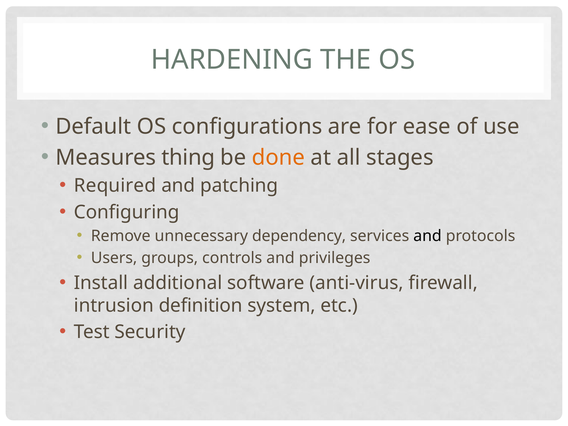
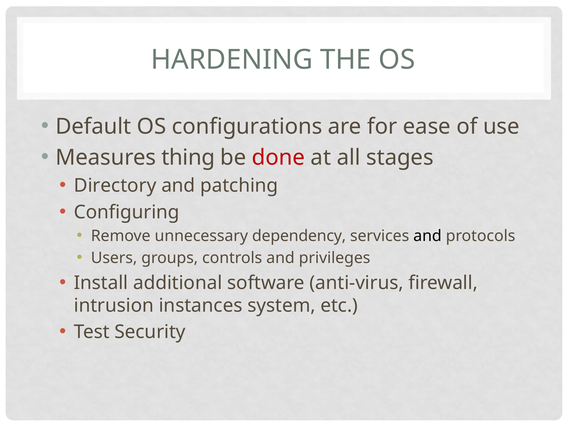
done colour: orange -> red (278, 157)
Required: Required -> Directory (115, 186)
definition: definition -> instances (201, 306)
